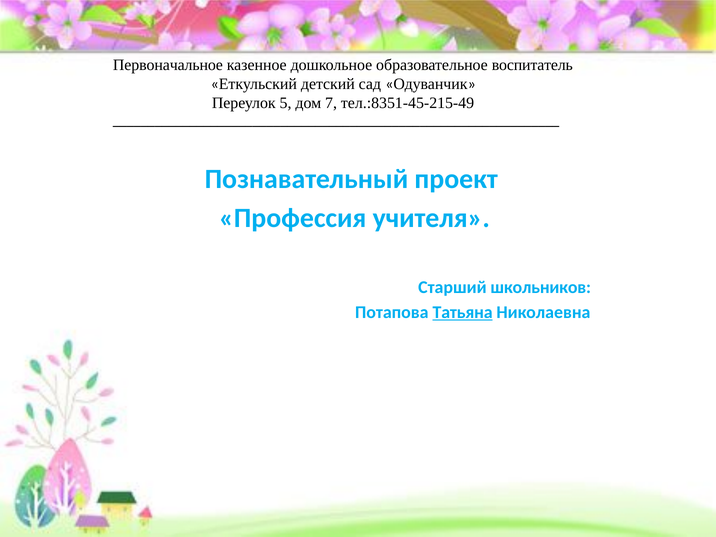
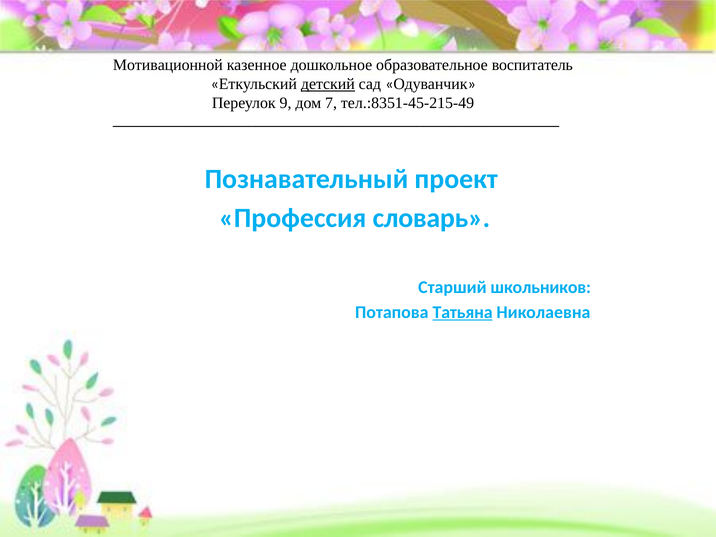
Первоначальное: Первоначальное -> Мотивационной (168, 65)
детский underline: none -> present (328, 84)
5: 5 -> 9 (286, 103)
учителя: учителя -> словарь (431, 218)
